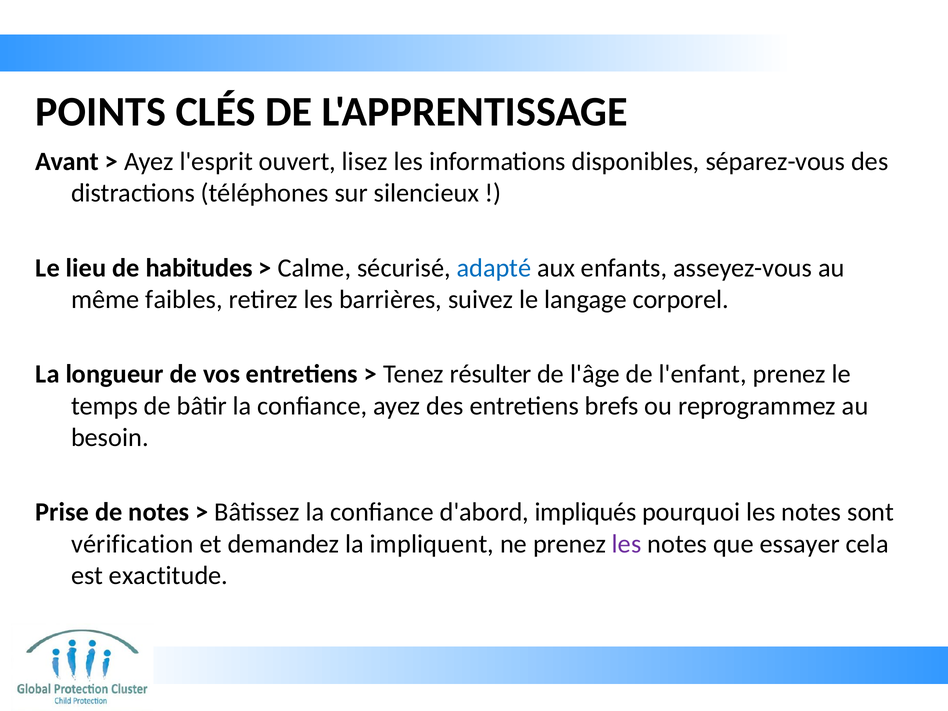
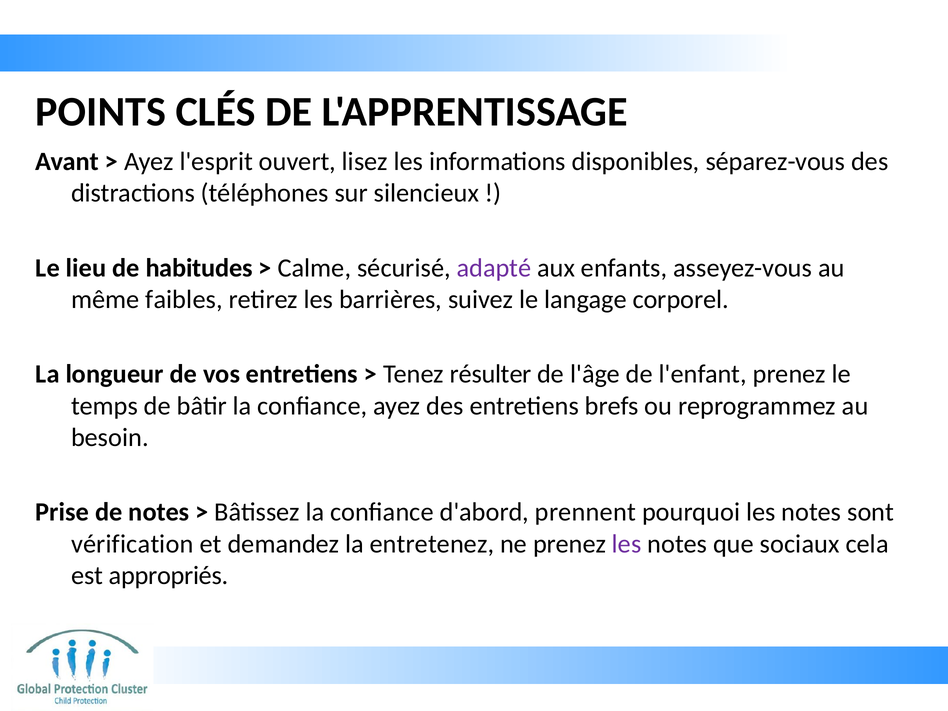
adapté colour: blue -> purple (494, 268)
impliqués: impliqués -> prennent (585, 512)
impliquent: impliquent -> entretenez (432, 544)
essayer: essayer -> sociaux (800, 544)
exactitude: exactitude -> appropriés (169, 576)
